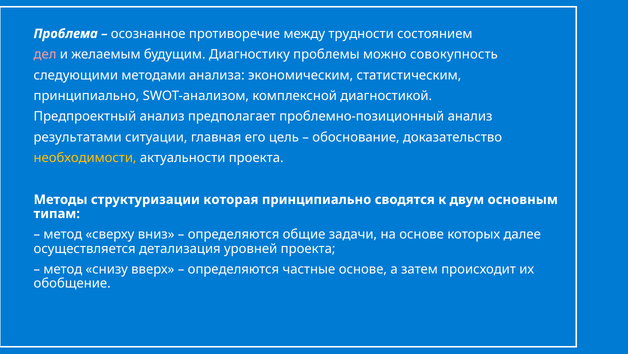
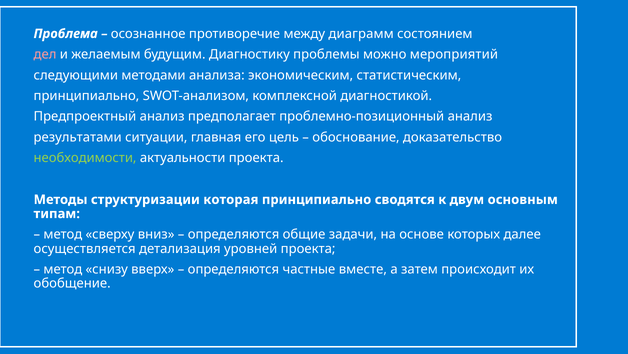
трудности: трудности -> диаграмм (361, 34)
совокупность: совокупность -> мероприятий (454, 54)
необходимости colour: yellow -> light green (85, 158)
частные основе: основе -> вместе (363, 269)
